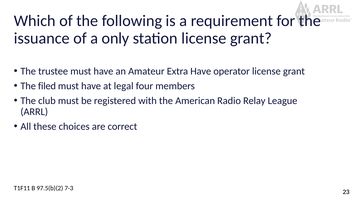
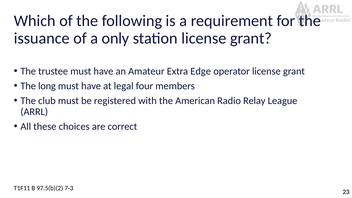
Extra Have: Have -> Edge (201, 71)
filed: filed -> long (47, 86)
